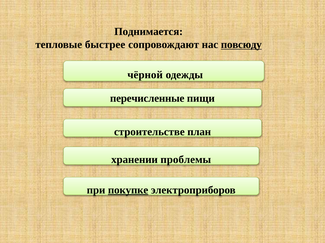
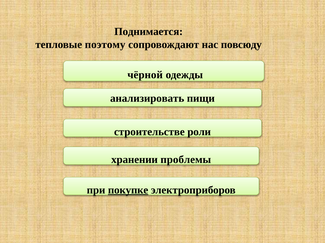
быстрее: быстрее -> поэтому (105, 45)
повсюду underline: present -> none (241, 45)
перечисленные: перечисленные -> анализировать (147, 99)
план: план -> роли (199, 132)
